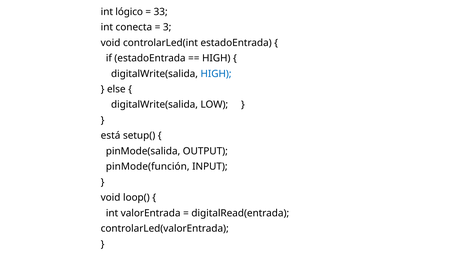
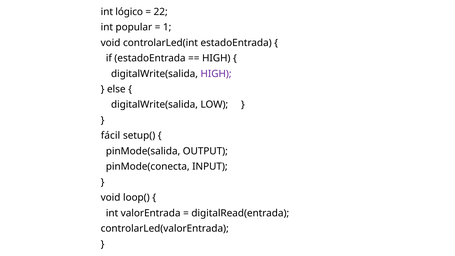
33: 33 -> 22 (161, 12)
conecta: conecta -> popular (134, 27)
3: 3 -> 1 (167, 27)
HIGH colour: blue -> purple (216, 74)
está: está -> fácil (111, 136)
pinMode(función: pinMode(función -> pinMode(conecta (148, 167)
